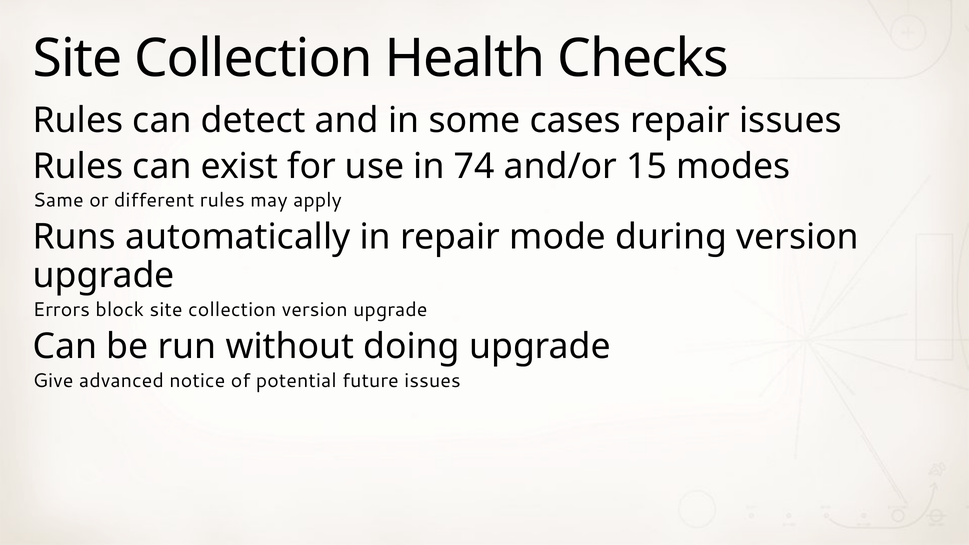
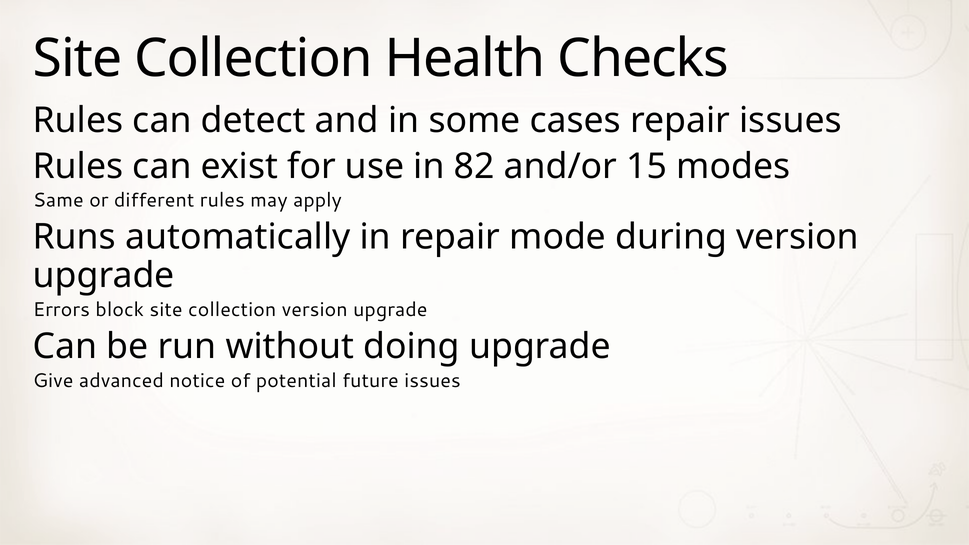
74: 74 -> 82 (474, 166)
